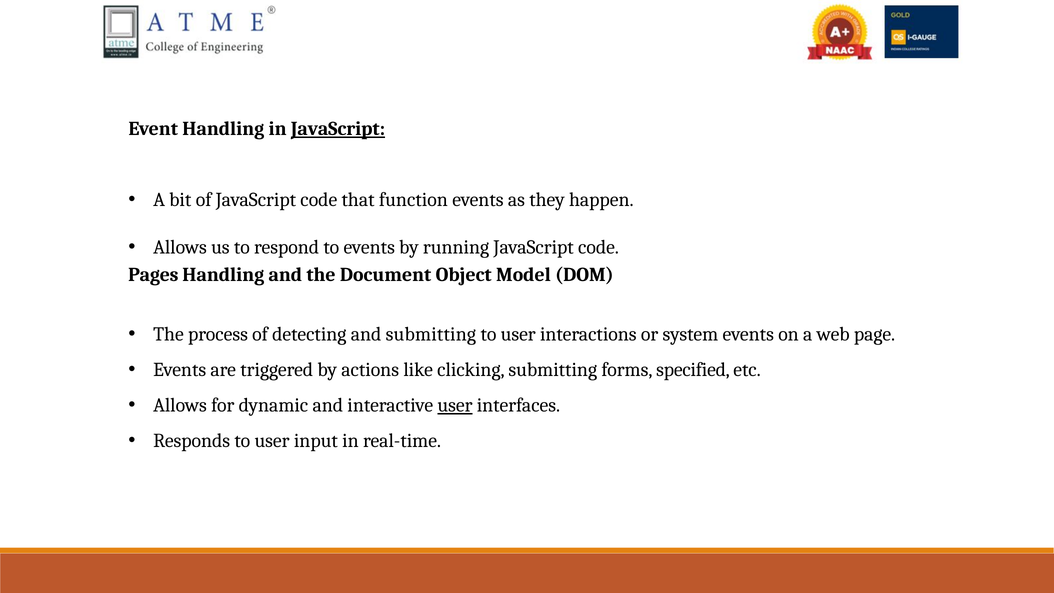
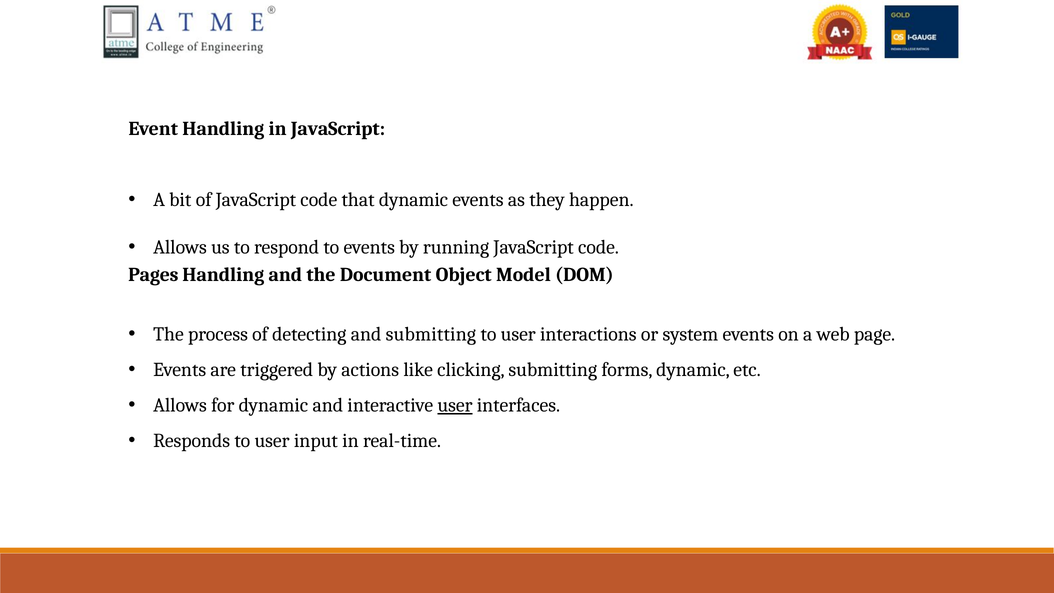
JavaScript underline: present -> none (338, 129)
that function: function -> dynamic (413, 200)
forms specified: specified -> dynamic (693, 370)
